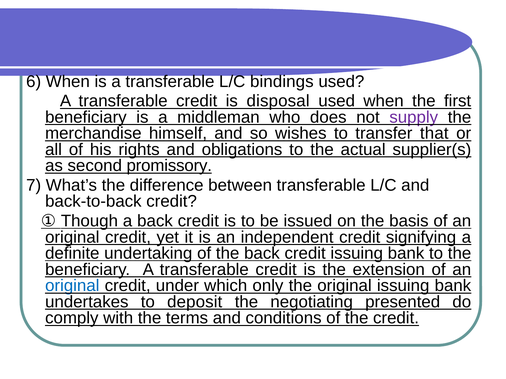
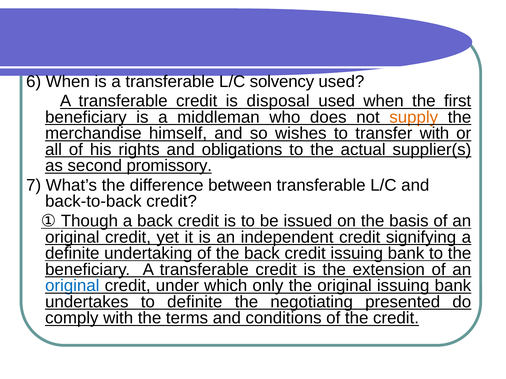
bindings: bindings -> solvency (282, 82)
supply colour: purple -> orange (414, 117)
transfer that: that -> with (434, 134)
to deposit: deposit -> definite (195, 302)
